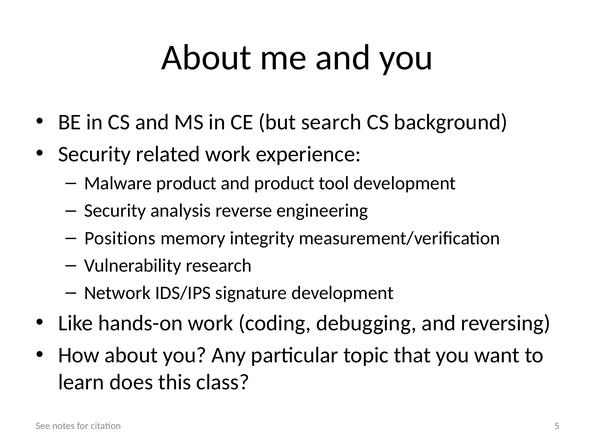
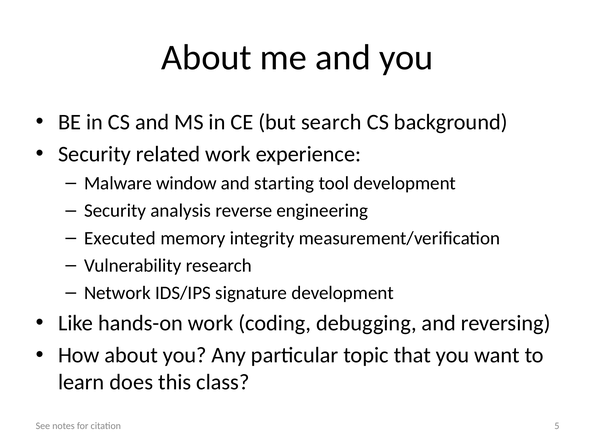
Malware product: product -> window (187, 183)
and product: product -> starting (284, 183)
Positions: Positions -> Executed (120, 238)
